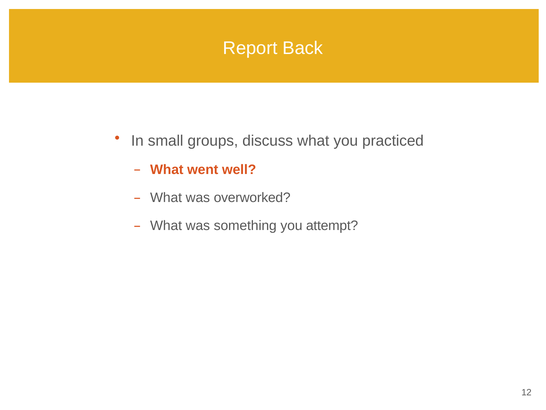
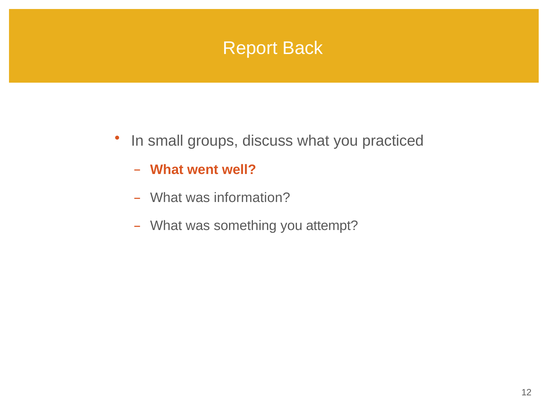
overworked: overworked -> information (252, 197)
